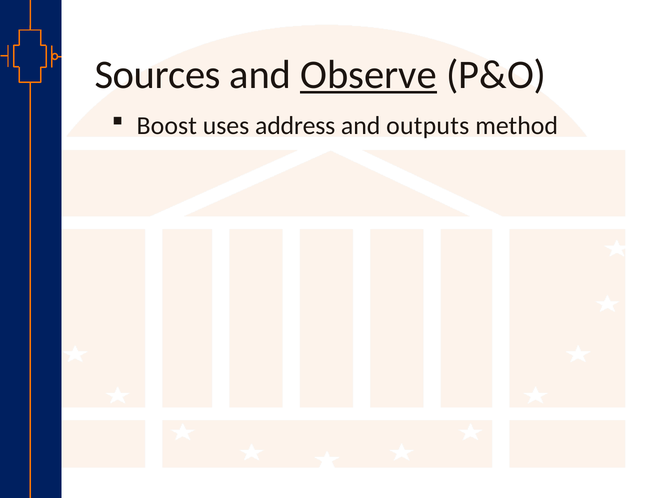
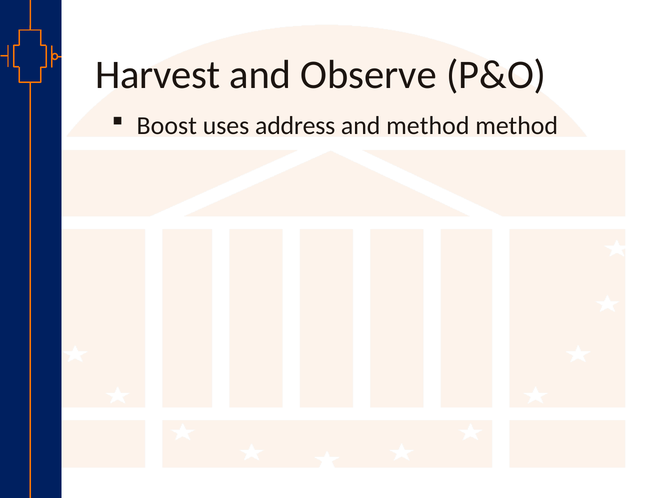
Sources: Sources -> Harvest (158, 75)
Observe underline: present -> none (369, 75)
and outputs: outputs -> method (428, 126)
